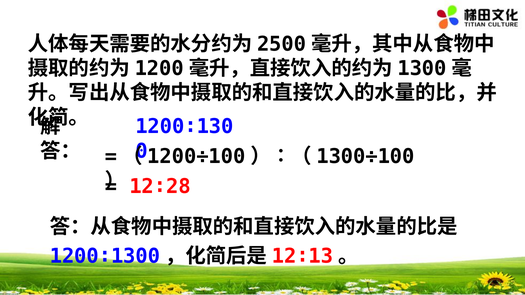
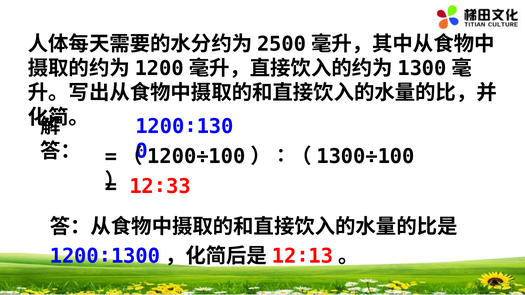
12∶28: 12∶28 -> 12∶33 (160, 187)
